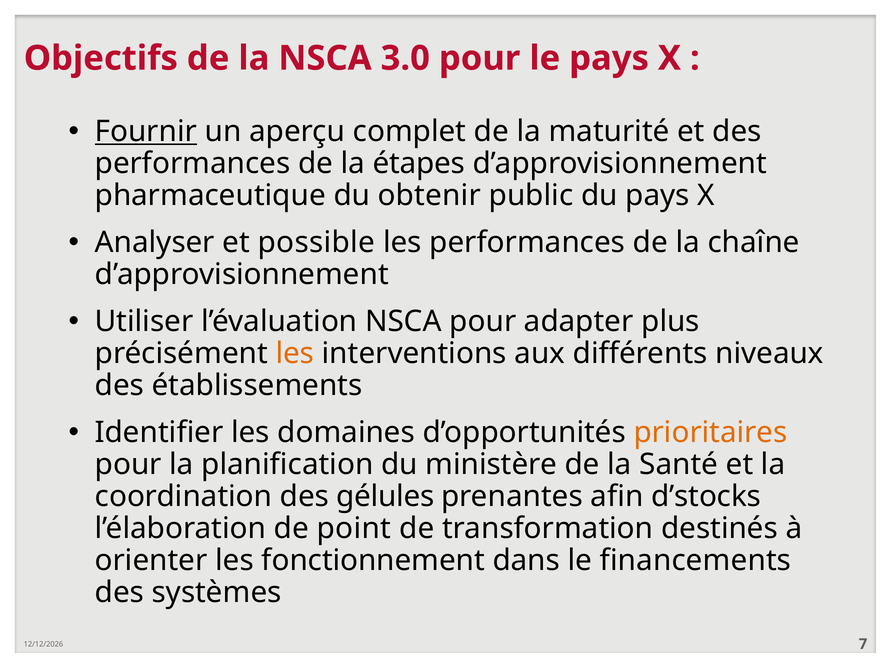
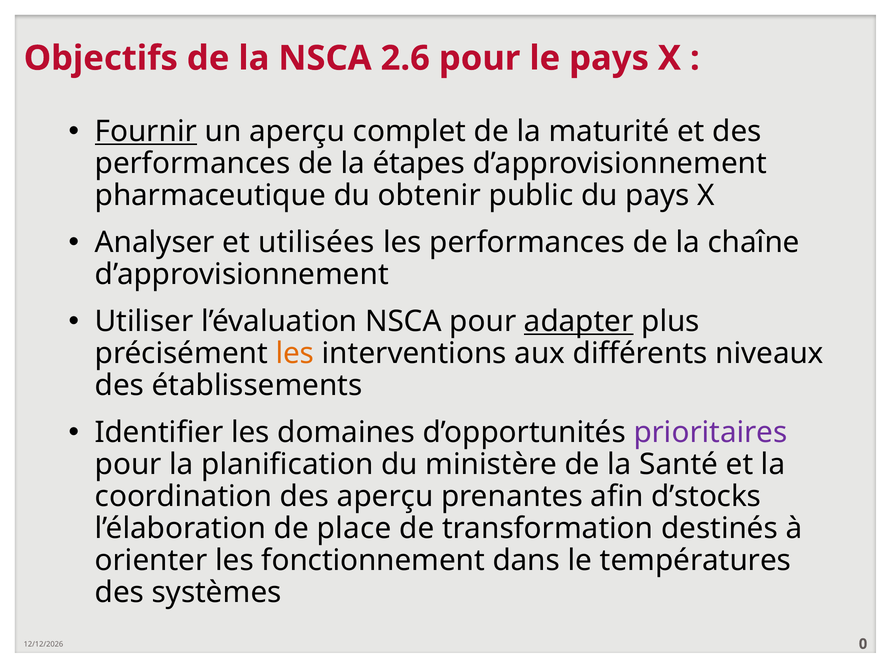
3.0: 3.0 -> 2.6 (405, 58)
possible: possible -> utilisées (316, 243)
adapter underline: none -> present (579, 322)
prioritaires colour: orange -> purple (710, 433)
des gélules: gélules -> aperçu (385, 497)
point: point -> place (354, 529)
financements: financements -> températures (696, 561)
7: 7 -> 0 (863, 644)
